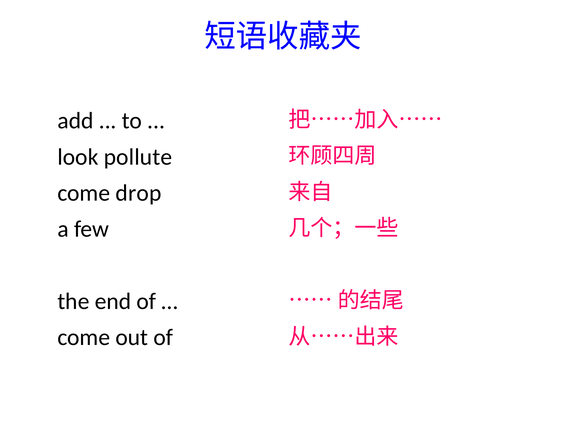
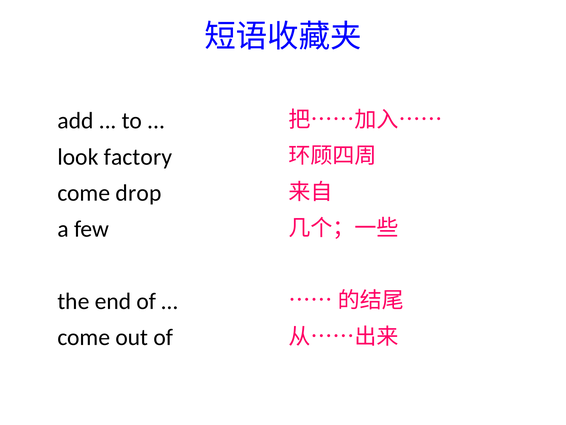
pollute: pollute -> factory (138, 157)
